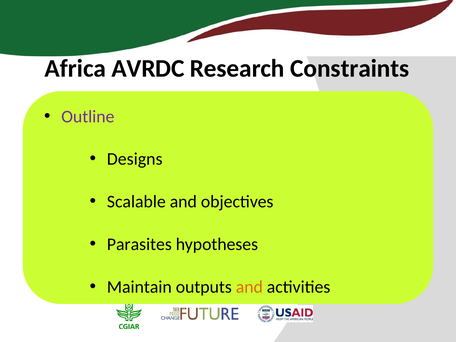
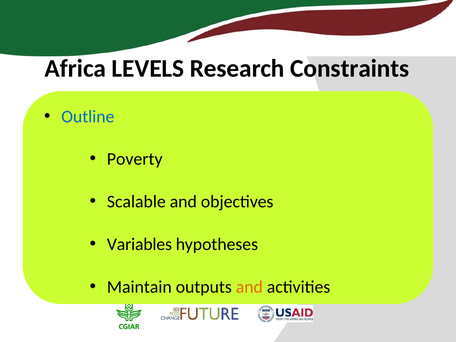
AVRDC: AVRDC -> LEVELS (148, 69)
Outline colour: purple -> blue (88, 117)
Designs: Designs -> Poverty (135, 159)
Parasites: Parasites -> Variables (139, 244)
